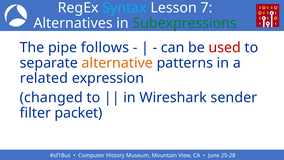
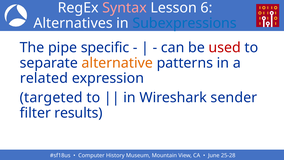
Syntax colour: light blue -> pink (125, 8)
7: 7 -> 6 (206, 8)
Subexpressions colour: green -> blue (185, 23)
follows: follows -> specific (105, 47)
changed: changed -> targeted (51, 97)
packet: packet -> results (78, 113)
